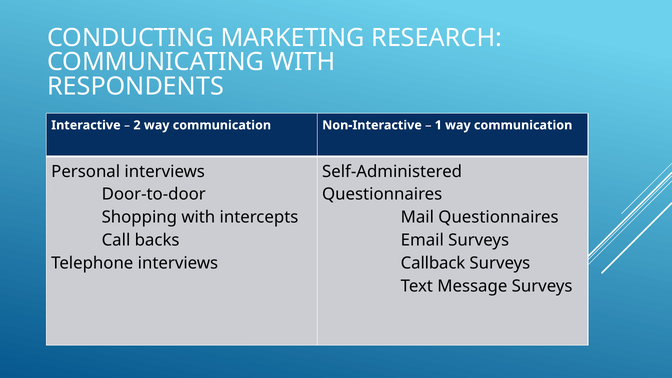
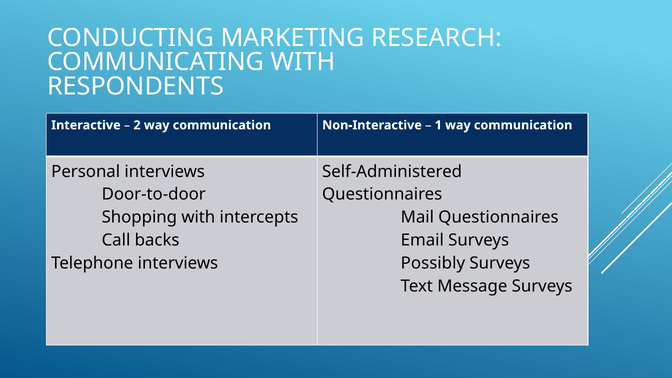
Callback: Callback -> Possibly (433, 263)
